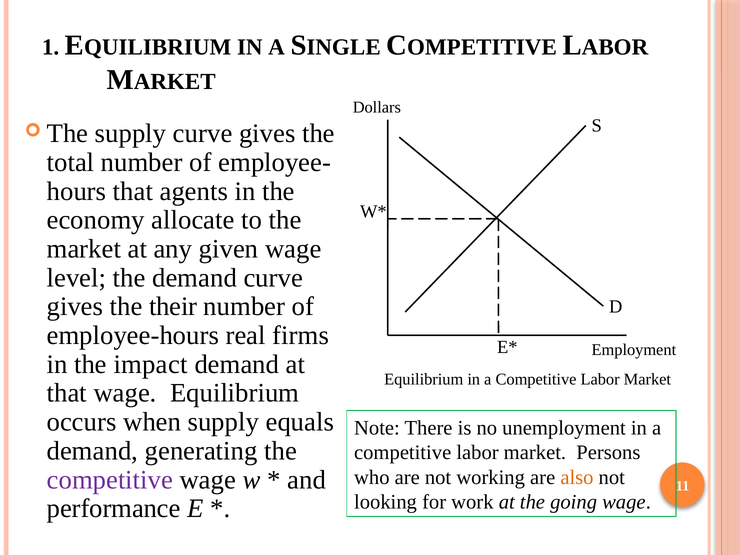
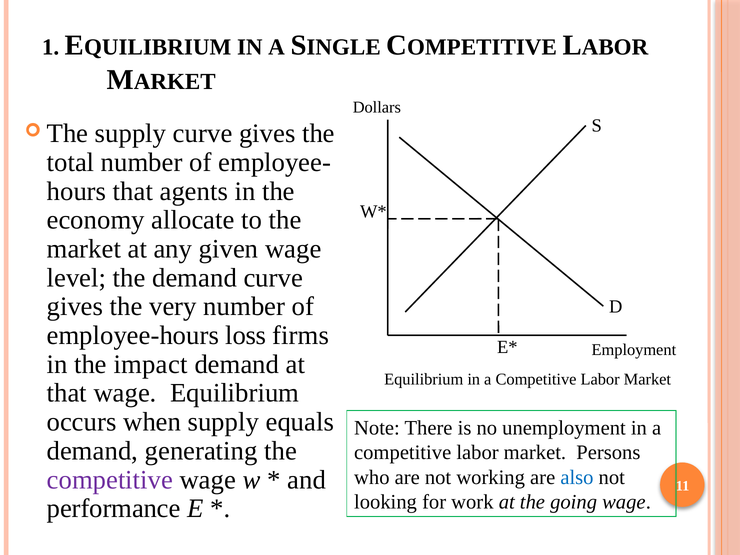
their: their -> very (173, 307)
real: real -> loss (246, 335)
also colour: orange -> blue (577, 477)
